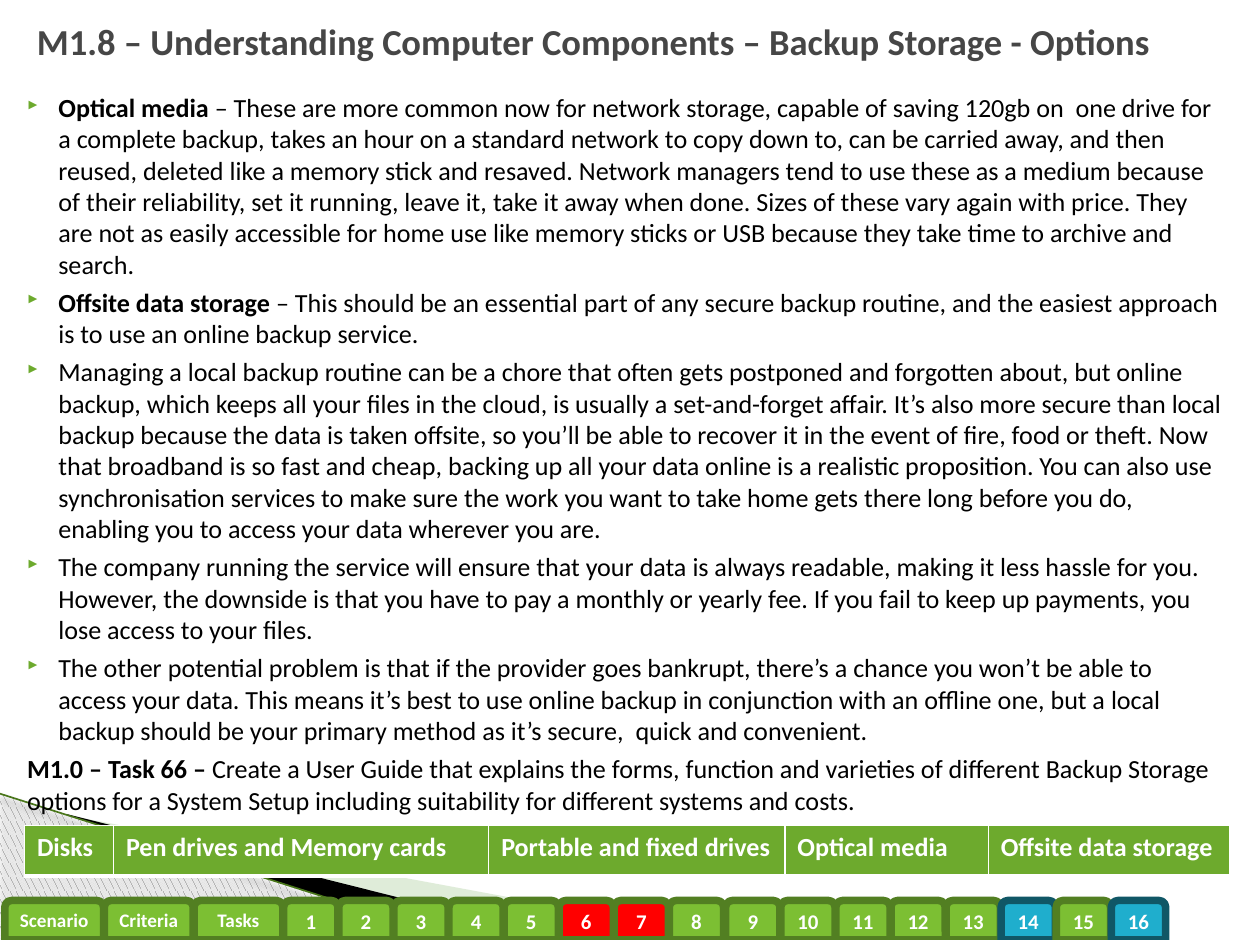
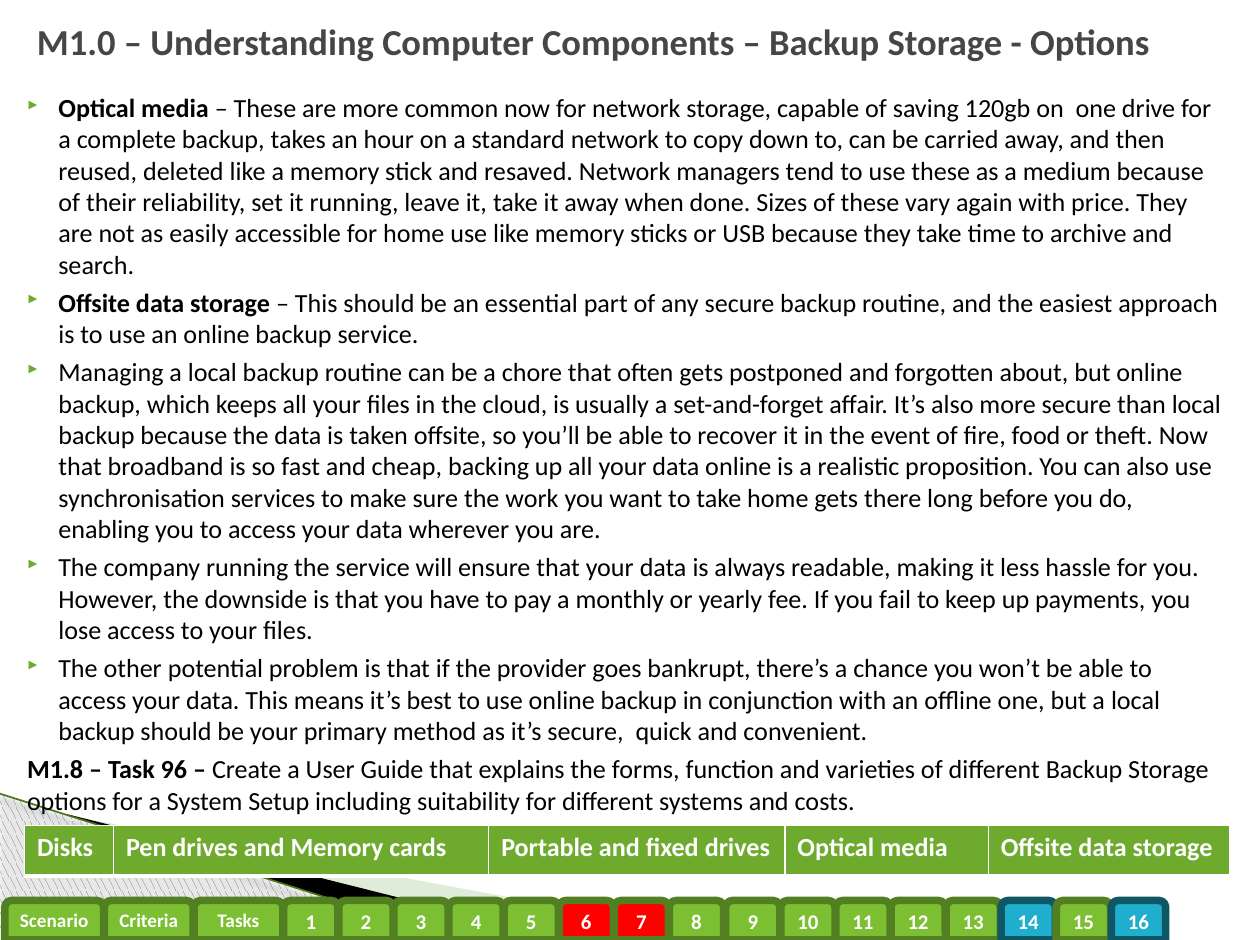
M1.8: M1.8 -> M1.0 (76, 43)
M1.0: M1.0 -> M1.8 (55, 771)
66: 66 -> 96 (174, 771)
